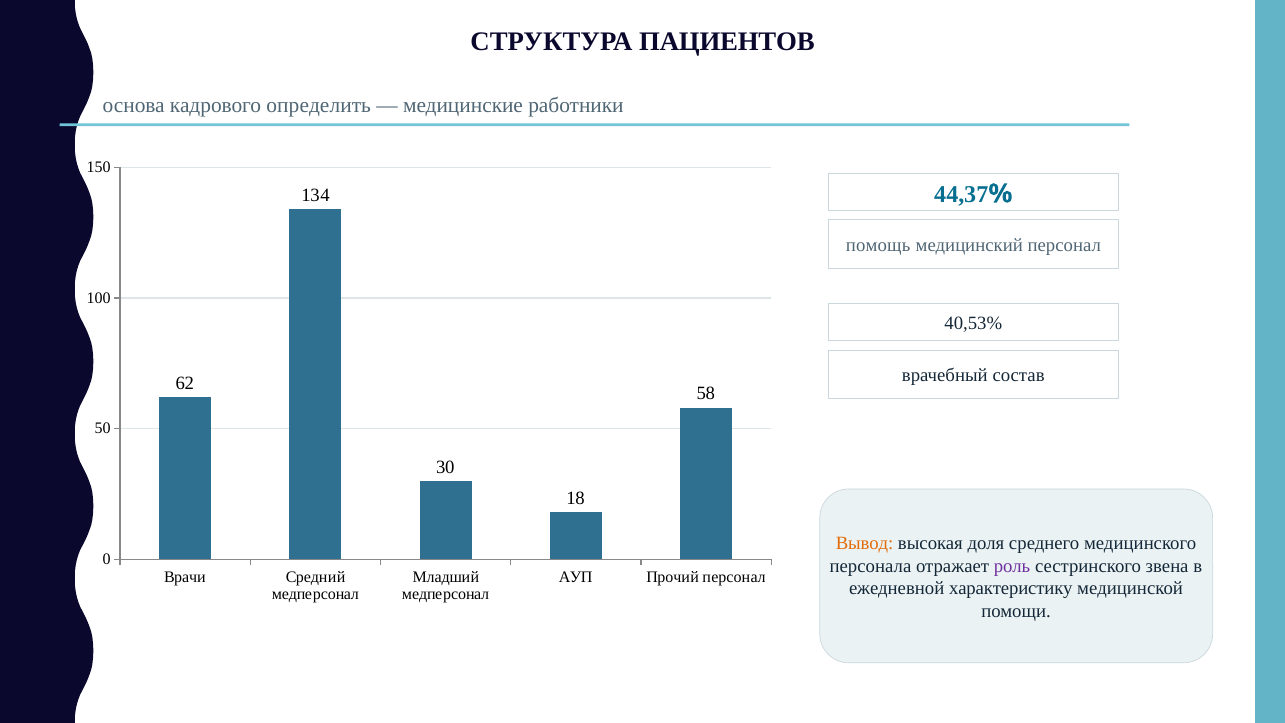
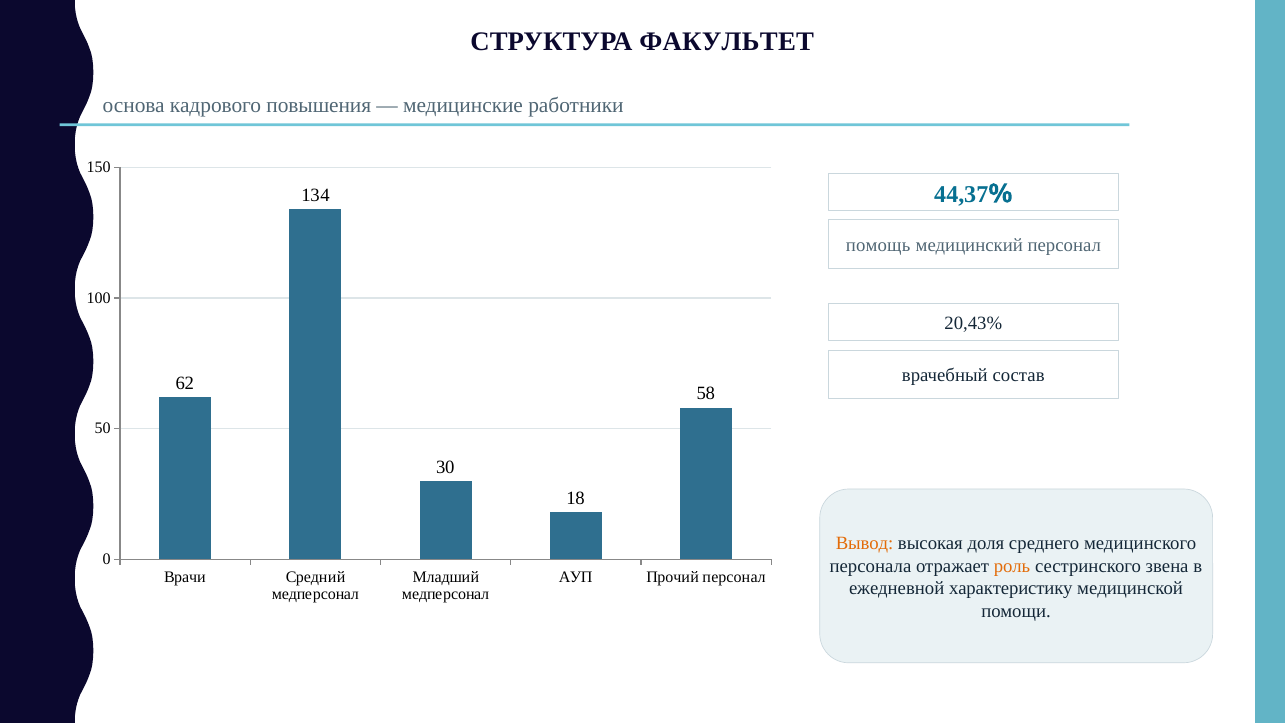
ПАЦИЕНТОВ: ПАЦИЕНТОВ -> ФАКУЛЬТЕТ (727, 42)
определить: определить -> повышения (319, 105)
40,53%: 40,53% -> 20,43% (973, 323)
роль colour: purple -> orange (1012, 566)
